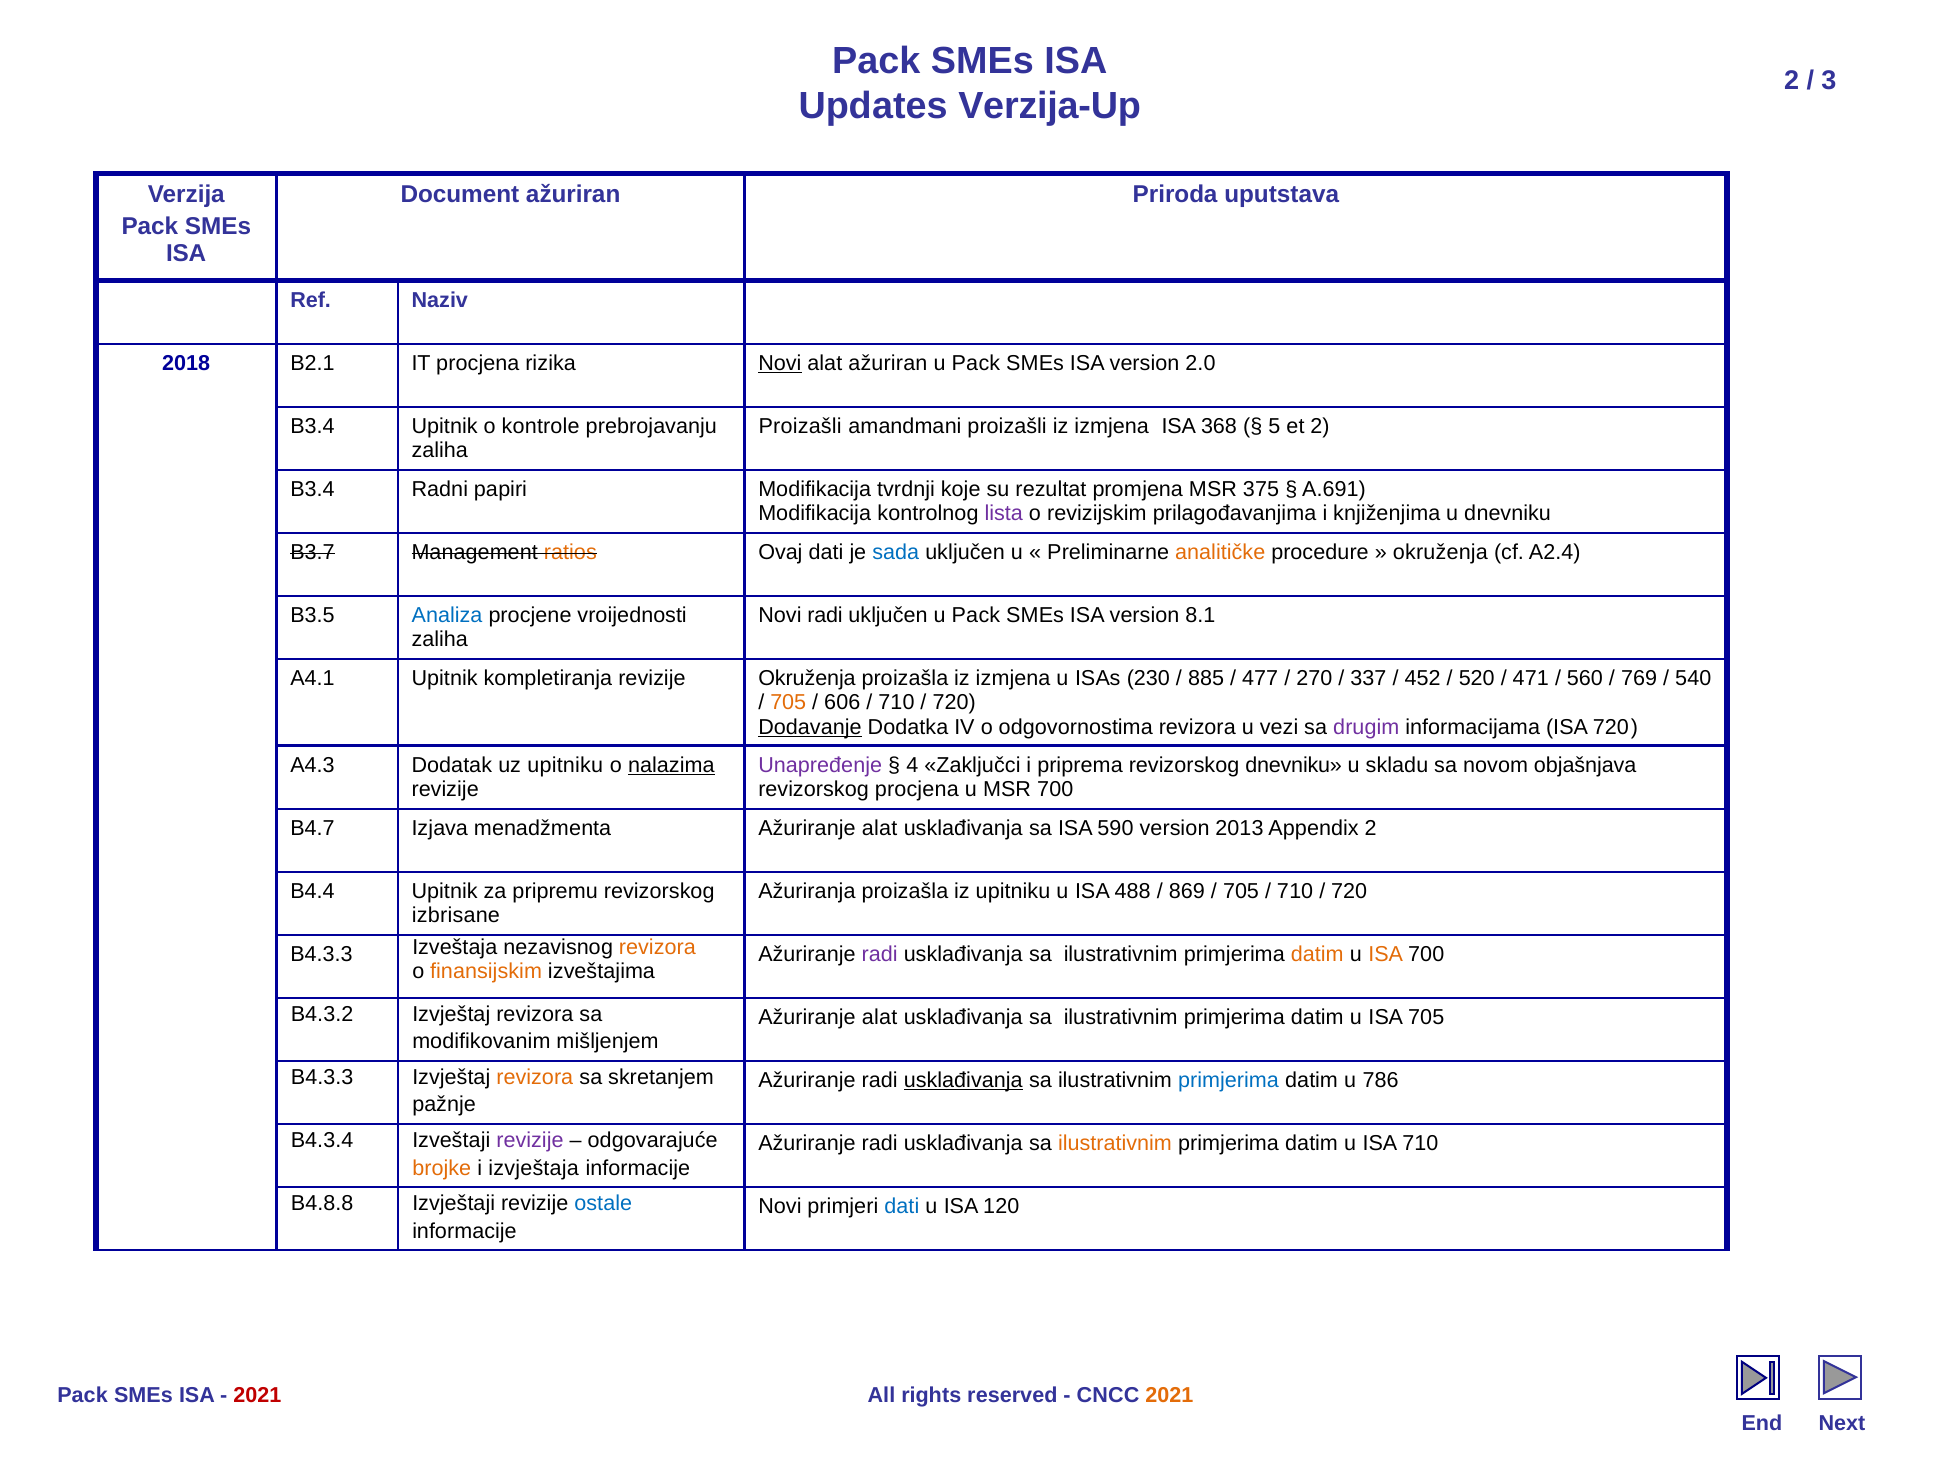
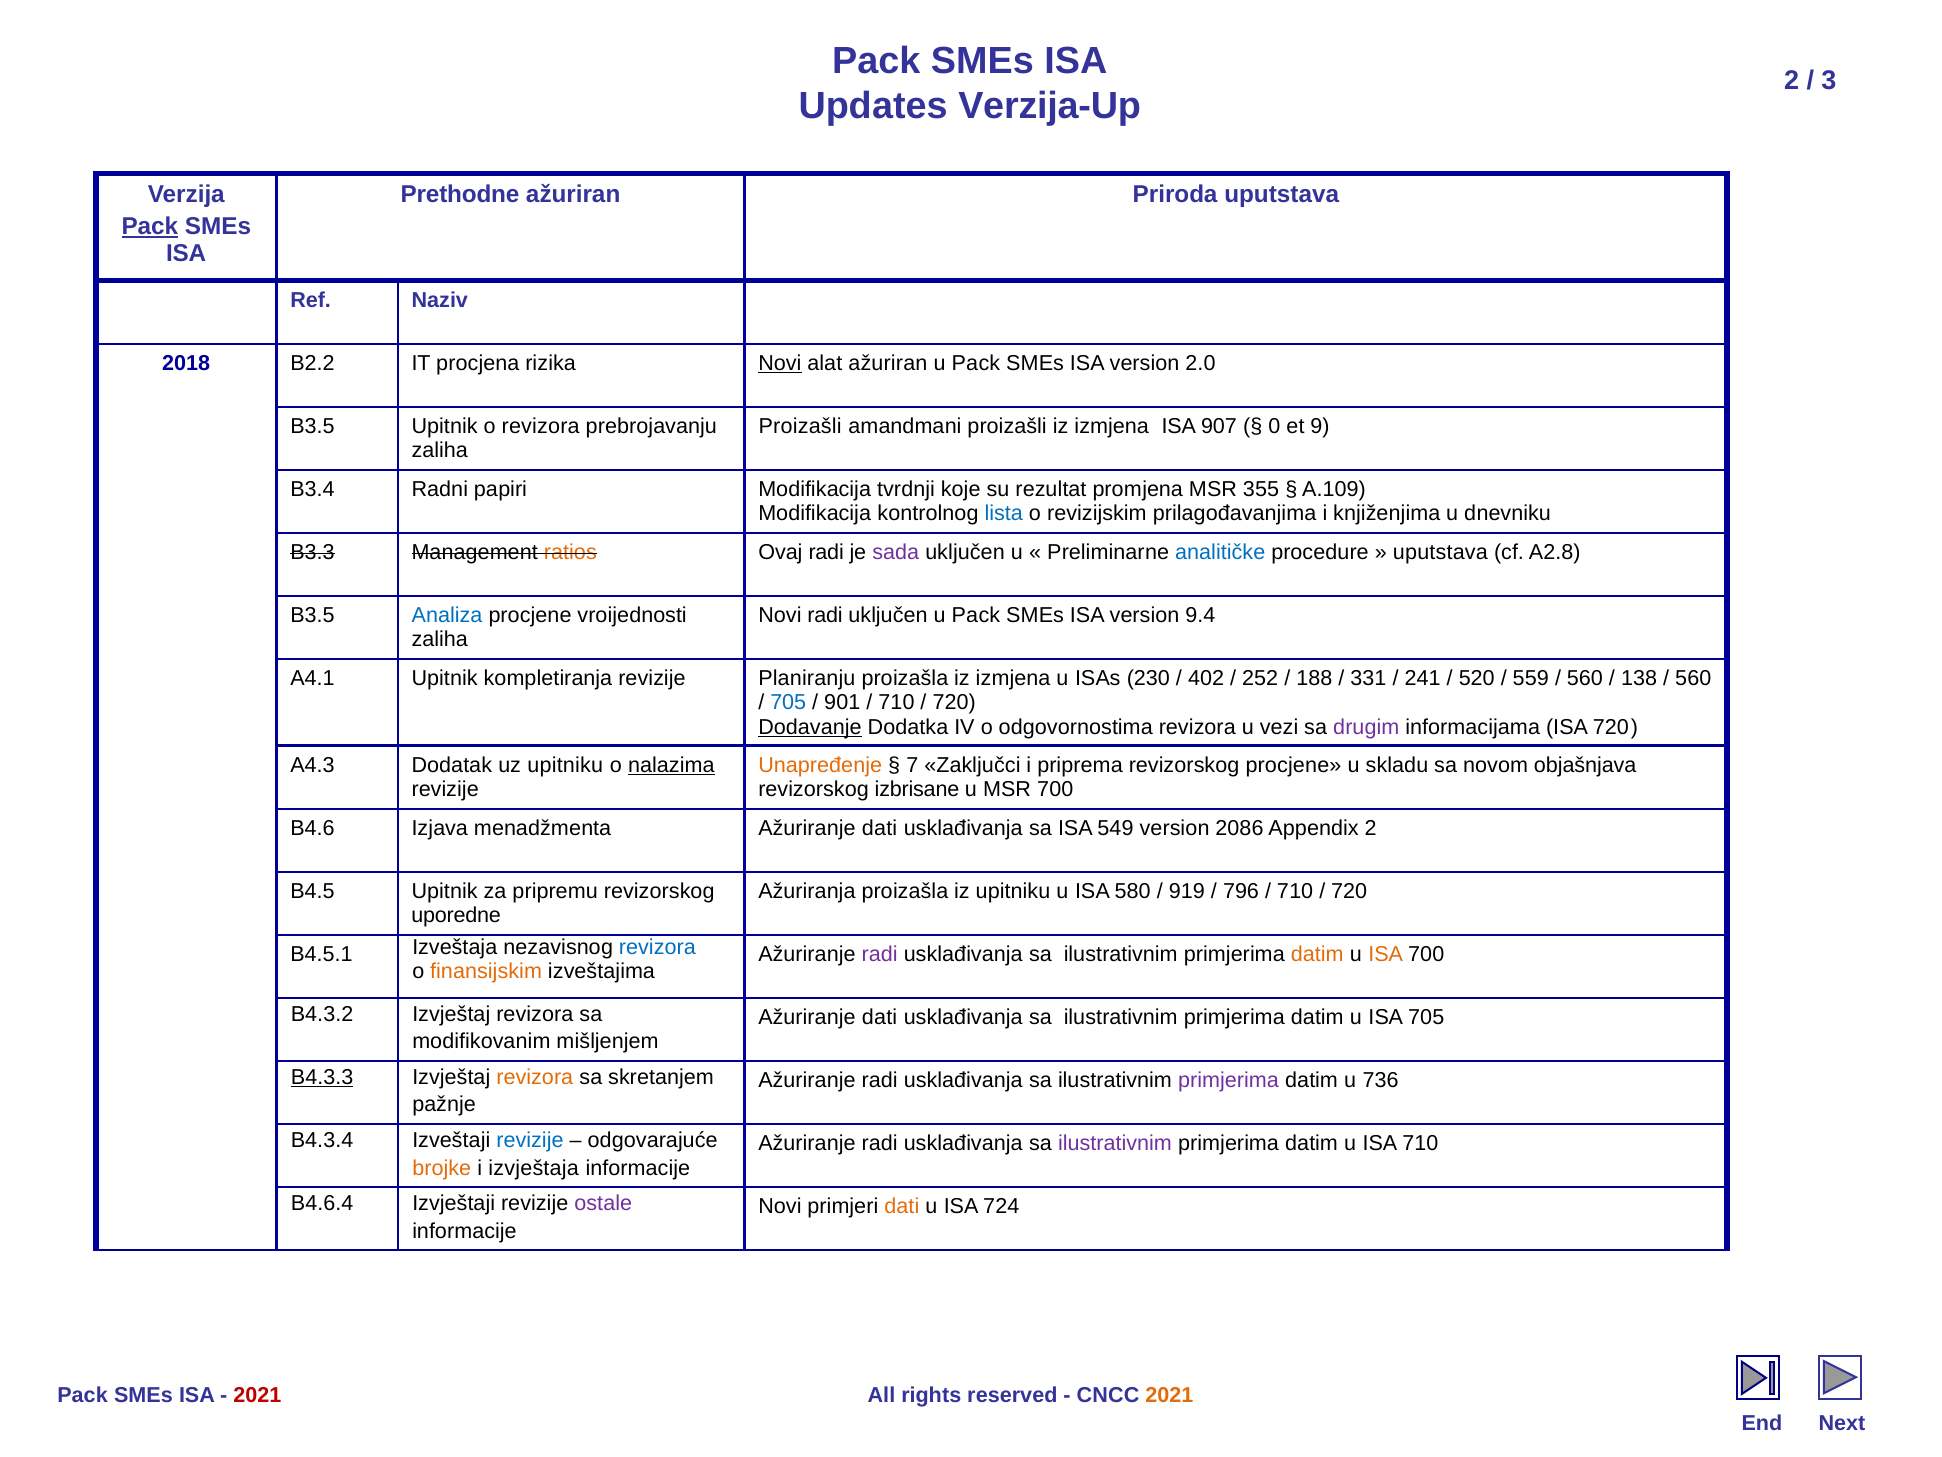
Document: Document -> Prethodne (460, 195)
Pack underline: none -> present (150, 227)
B2.1: B2.1 -> B2.2 (312, 363)
B3.4: B3.4 -> B3.5 (312, 426)
o kontrole: kontrole -> revizora (541, 426)
368: 368 -> 907 (1219, 426)
5: 5 -> 0 (1274, 426)
et 2: 2 -> 9 (1320, 426)
375: 375 -> 355 (1261, 489)
A.691: A.691 -> A.109 (1334, 489)
lista colour: purple -> blue (1004, 513)
B3.7: B3.7 -> B3.3 (312, 552)
Ovaj dati: dati -> radi (826, 552)
sada colour: blue -> purple (896, 552)
analitičke colour: orange -> blue (1220, 552)
okruženja: okruženja -> uputstava (1440, 552)
A2.4: A2.4 -> A2.8 (1555, 552)
8.1: 8.1 -> 9.4 (1200, 615)
revizije Okruženja: Okruženja -> Planiranju (807, 678)
885: 885 -> 402 (1206, 678)
477: 477 -> 252 (1260, 678)
270: 270 -> 188 (1314, 678)
337: 337 -> 331 (1368, 678)
452: 452 -> 241 (1423, 678)
471: 471 -> 559 (1531, 678)
769: 769 -> 138 (1639, 678)
540: 540 -> 560 (1693, 678)
705 colour: orange -> blue (788, 702)
606: 606 -> 901 (842, 702)
Unapređenje colour: purple -> orange (820, 765)
4: 4 -> 7 (912, 765)
revizorskog dnevniku: dnevniku -> procjene (1293, 765)
revizorskog procjena: procjena -> izbrisane (917, 789)
B4.7: B4.7 -> B4.6 (312, 828)
menadžmenta Ažuriranje alat: alat -> dati (880, 828)
590: 590 -> 549 (1115, 828)
2013: 2013 -> 2086 (1239, 828)
B4.4: B4.4 -> B4.5 (312, 891)
488: 488 -> 580 (1133, 891)
869: 869 -> 919 (1187, 891)
705: 705 -> 796 (1241, 891)
izbrisane: izbrisane -> uporedne (456, 915)
B4.3.3: B4.3.3 -> B4.5.1 (321, 954)
revizora colour: orange -> blue (657, 947)
alat: alat -> dati (880, 1017)
B4.3.3 underline: none -> present (322, 1077)
usklađivanja underline: present -> none (963, 1080)
primjerima colour: blue -> purple (1229, 1080)
786: 786 -> 736 (1381, 1080)
revizije colour: purple -> blue (530, 1140)
ilustrativnim colour: orange -> purple (1115, 1143)
B4.8.8: B4.8.8 -> B4.6.4 (322, 1203)
ostale colour: blue -> purple (603, 1203)
dati colour: blue -> orange (902, 1206)
120: 120 -> 724 (1001, 1206)
